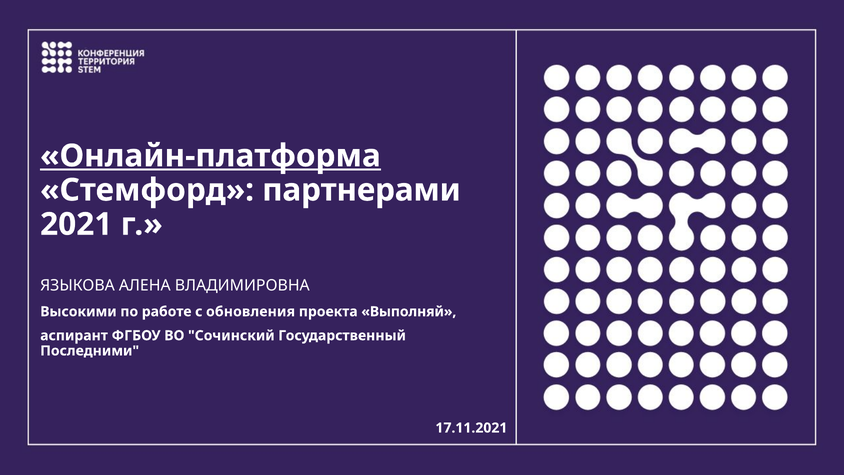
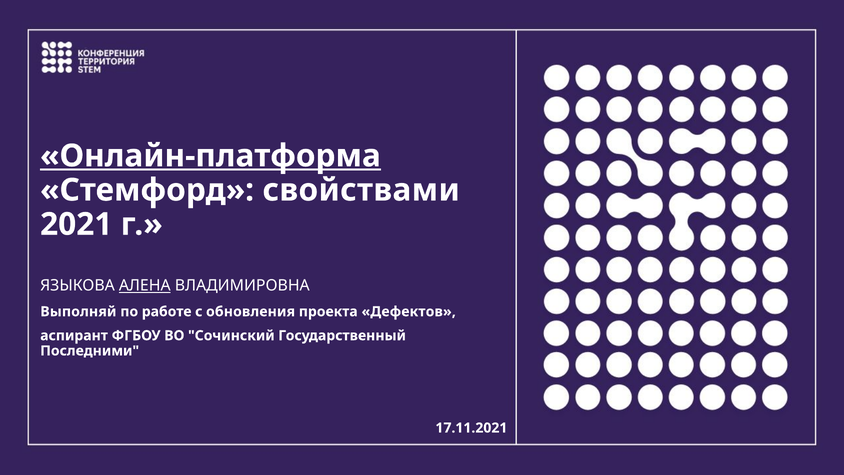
партнерами: партнерами -> свойствами (361, 190)
АЛЕНА underline: none -> present (145, 286)
Высокими: Высокими -> Выполняй (78, 311)
Выполняй: Выполняй -> Дефектов (409, 311)
